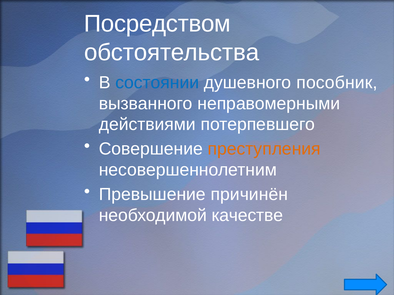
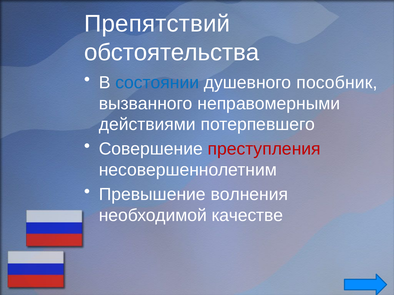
Посредством: Посредством -> Препятствий (157, 24)
преступления colour: orange -> red (264, 149)
причинён: причинён -> волнения (249, 195)
